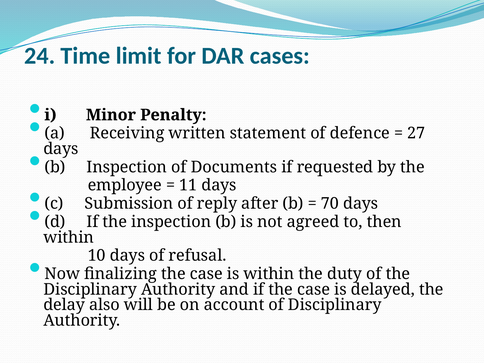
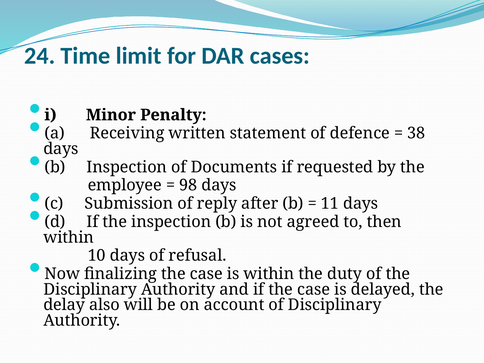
27: 27 -> 38 (416, 133)
11: 11 -> 98 (188, 185)
70: 70 -> 11 (330, 204)
